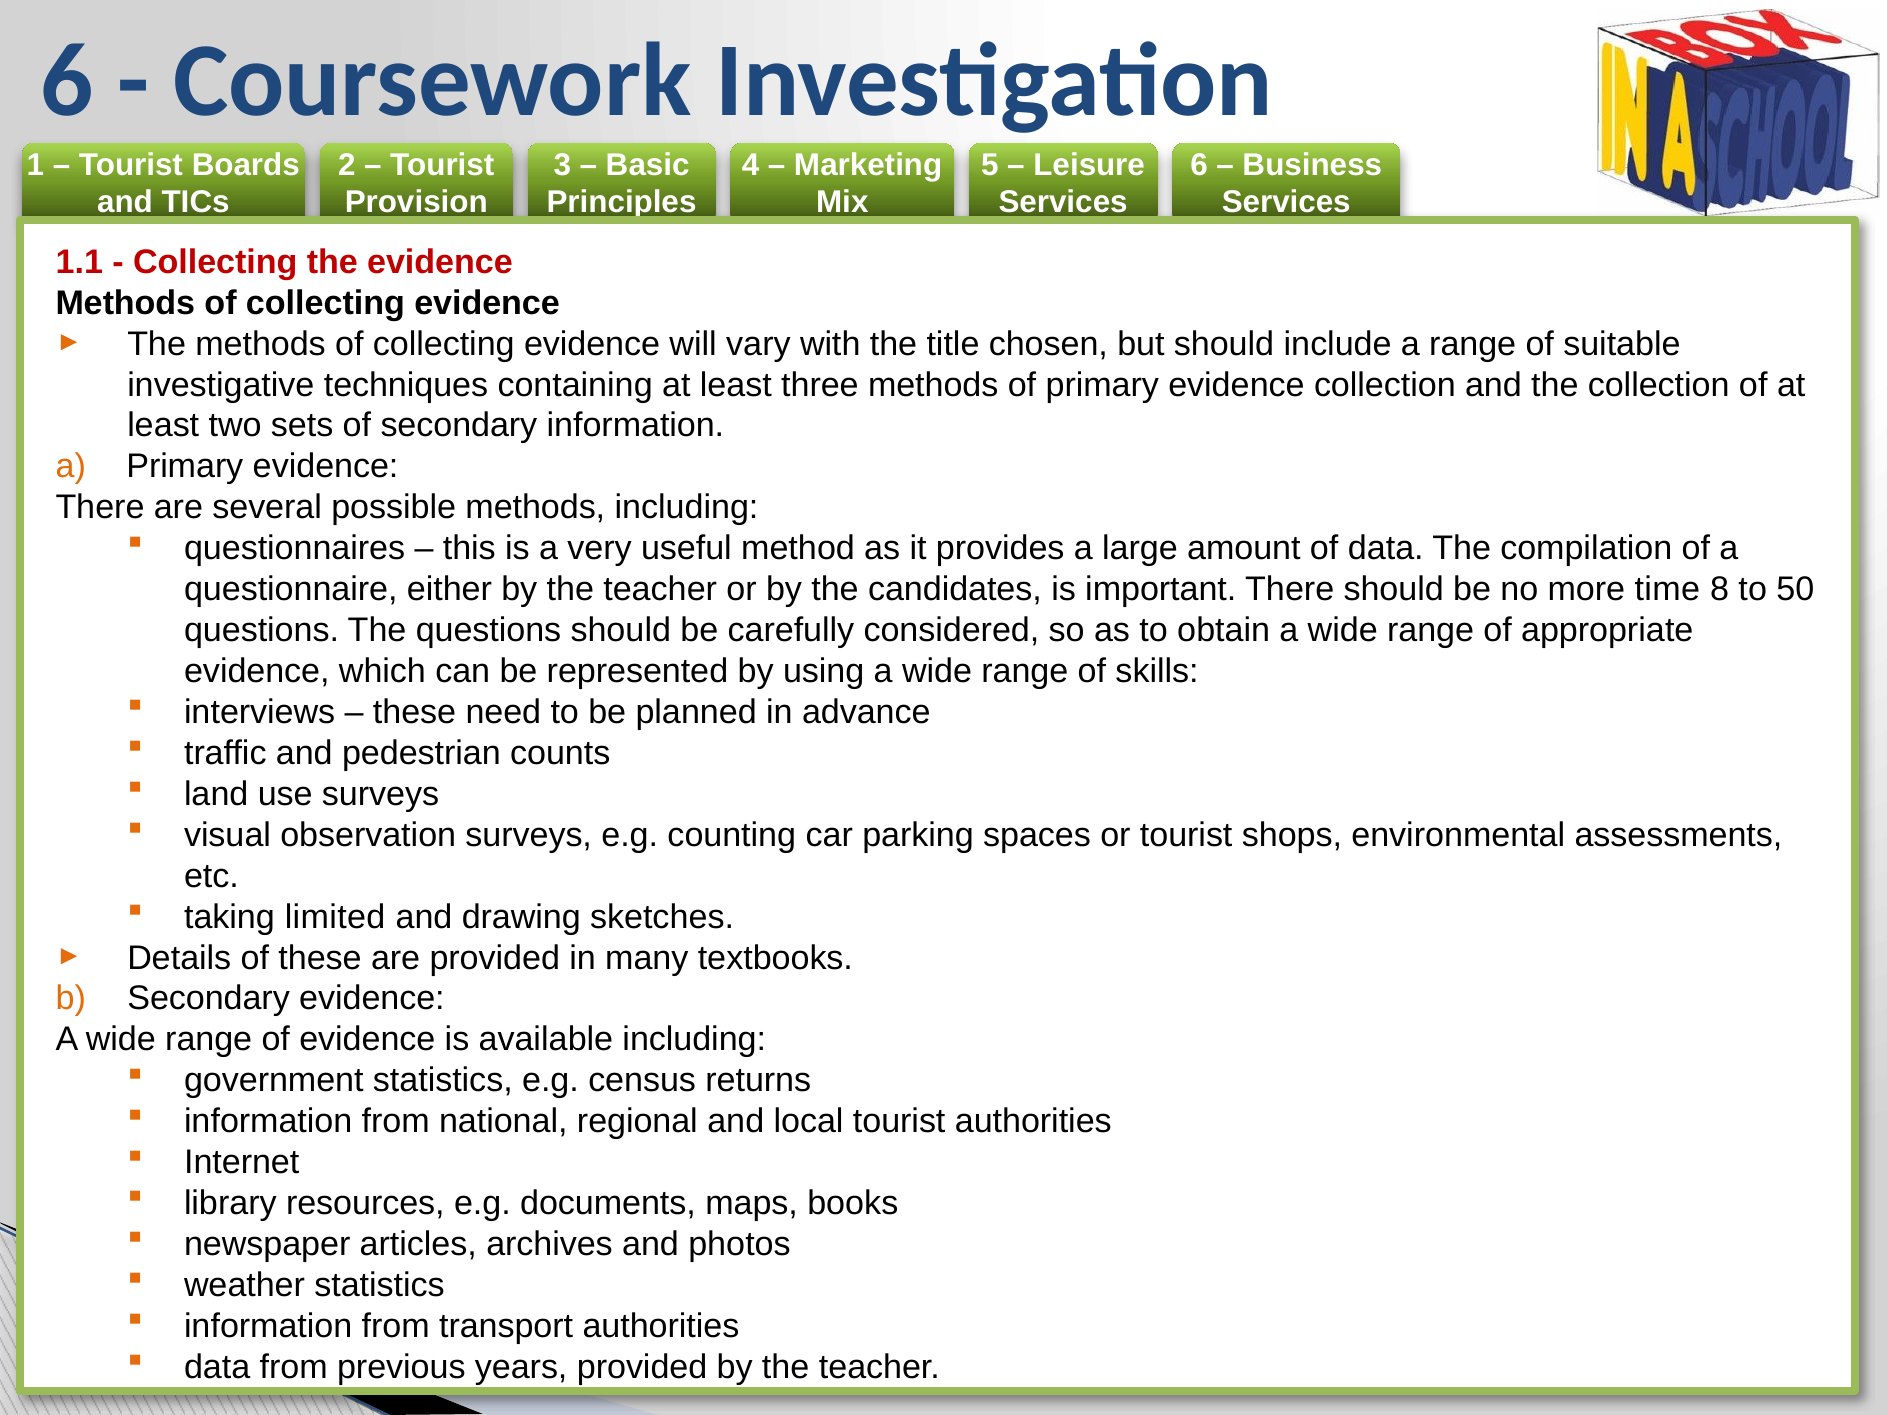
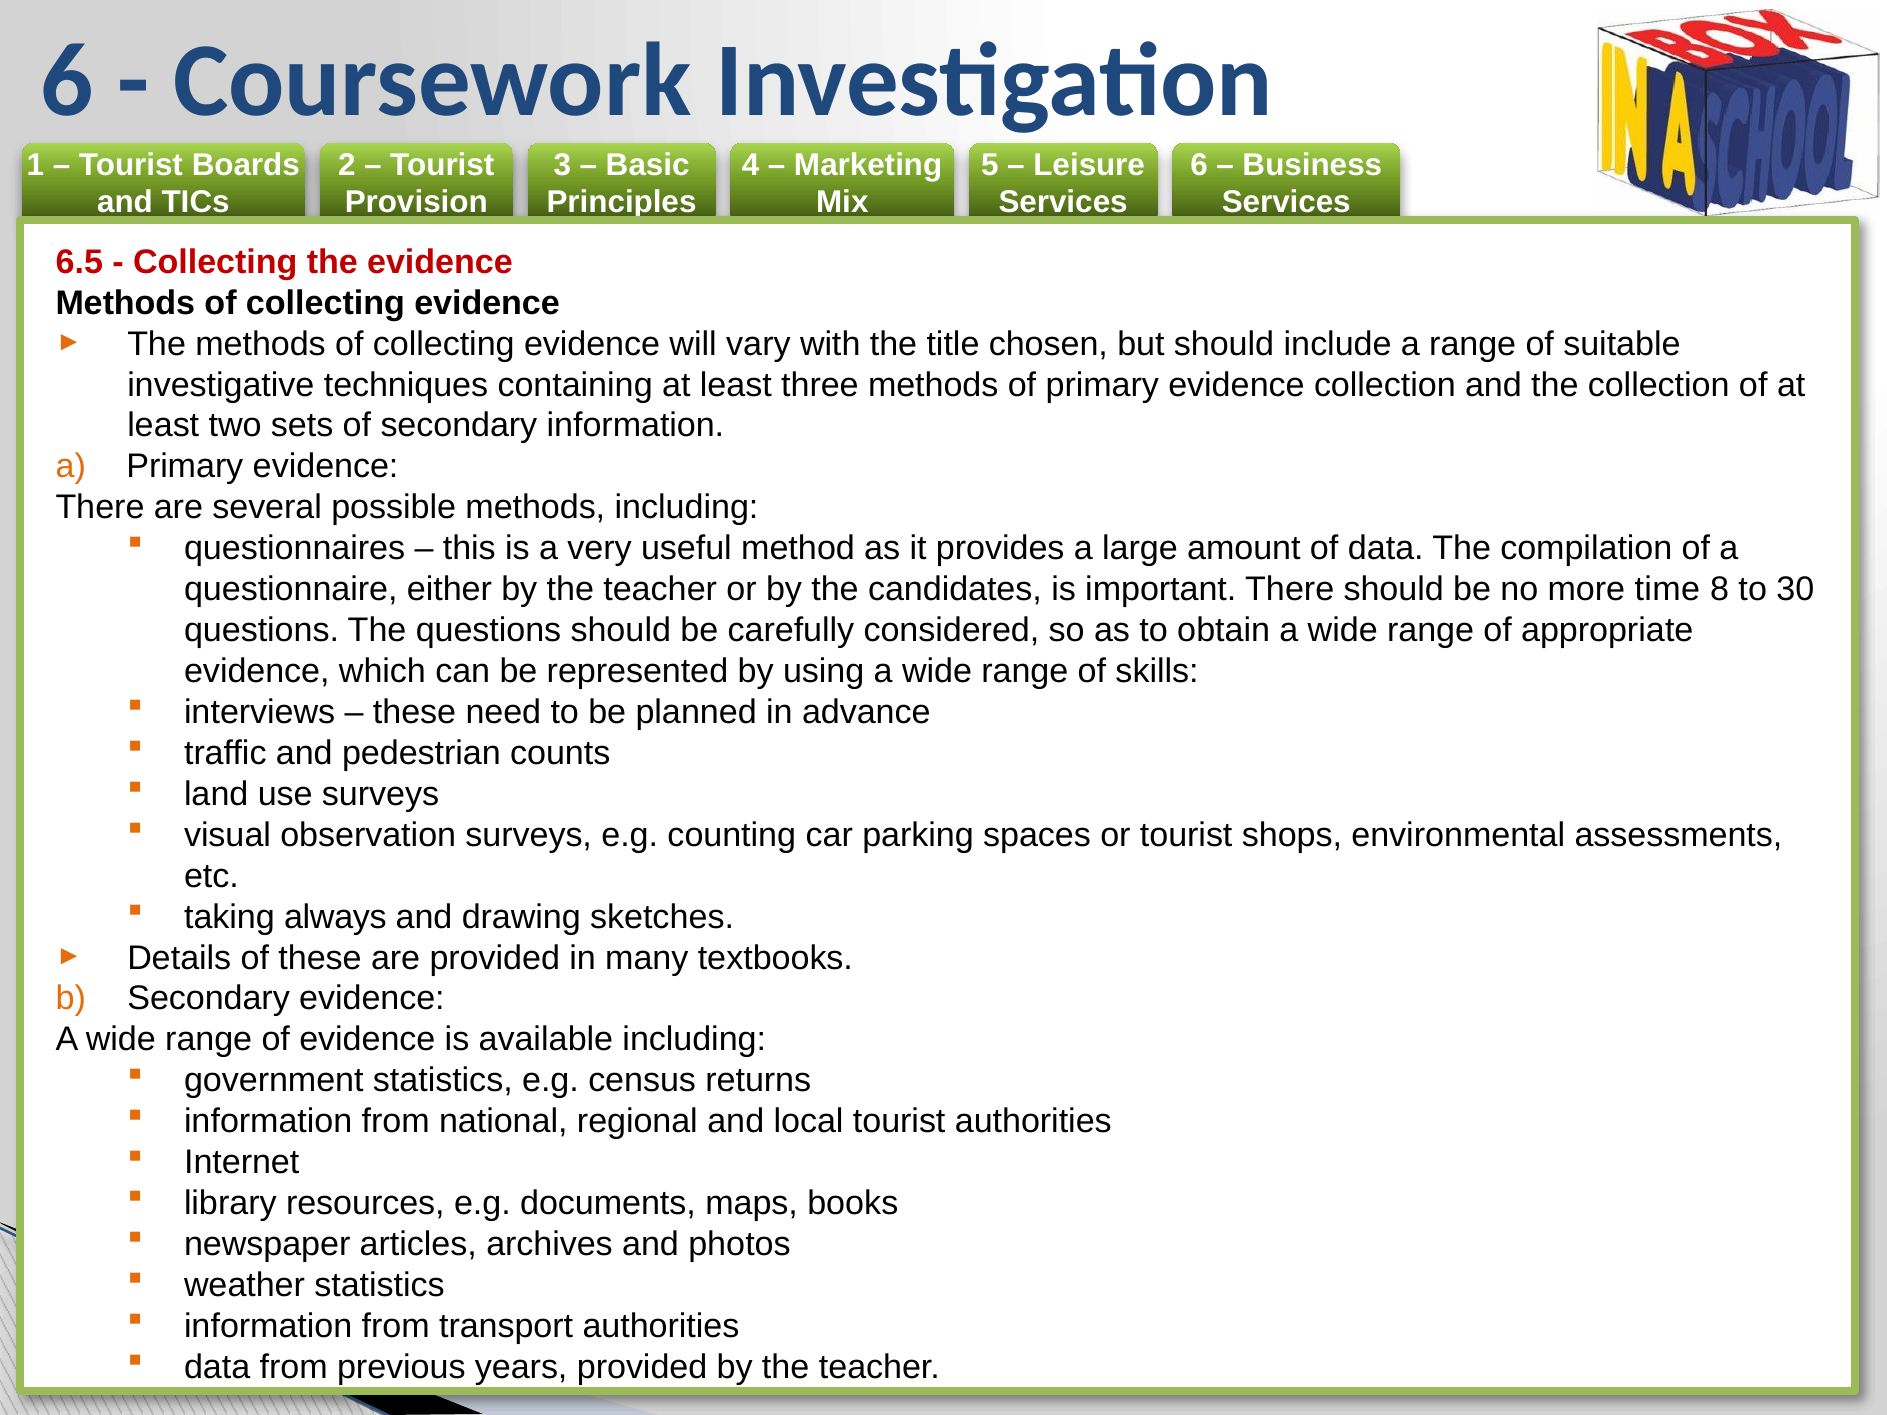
1.1: 1.1 -> 6.5 (79, 262)
50: 50 -> 30 (1795, 590)
limited: limited -> always (335, 917)
